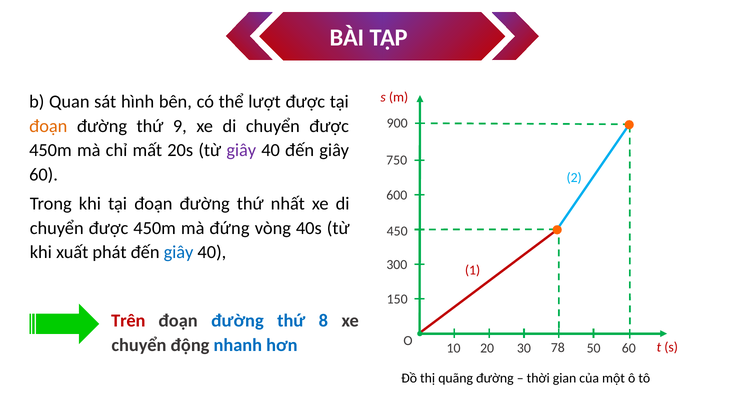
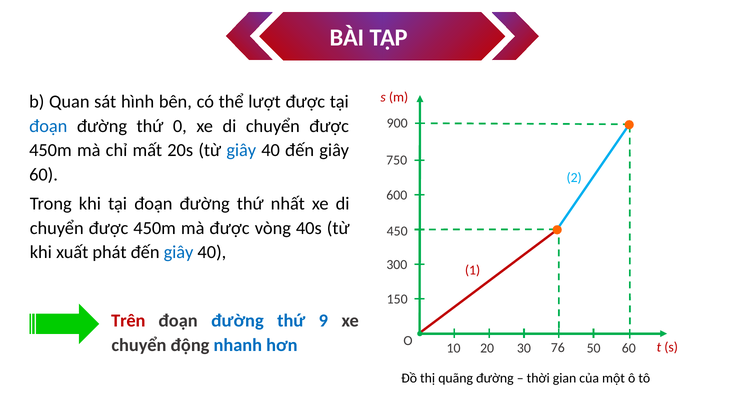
đoạn colour: orange -> blue (48, 126)
9: 9 -> 0 (180, 126)
giây colour: purple -> blue (241, 151)
mà đứng: đứng -> được (230, 228)
8: 8 -> 9 (323, 321)
78: 78 -> 76 (558, 348)
